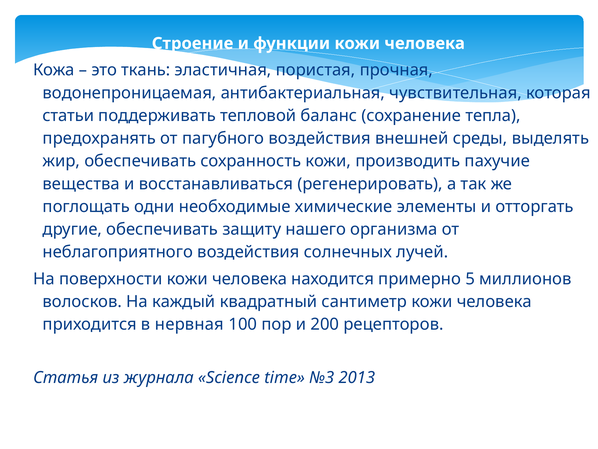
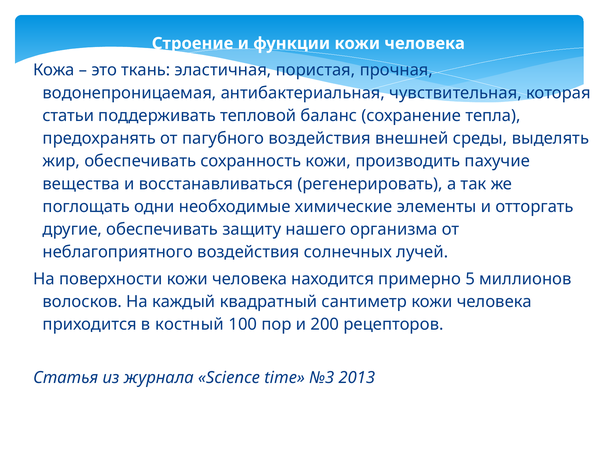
нервная: нервная -> костный (189, 324)
